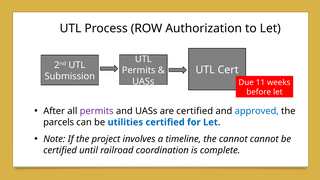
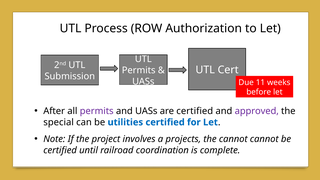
approved colour: blue -> purple (257, 111)
parcels: parcels -> special (59, 122)
timeline: timeline -> projects (183, 139)
